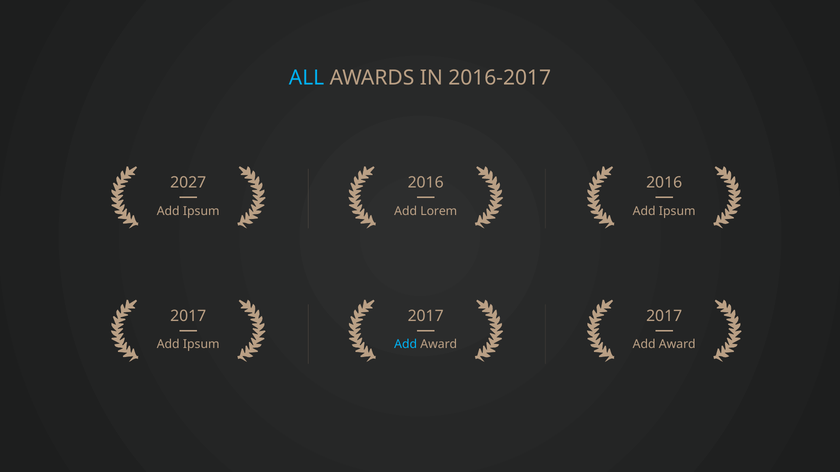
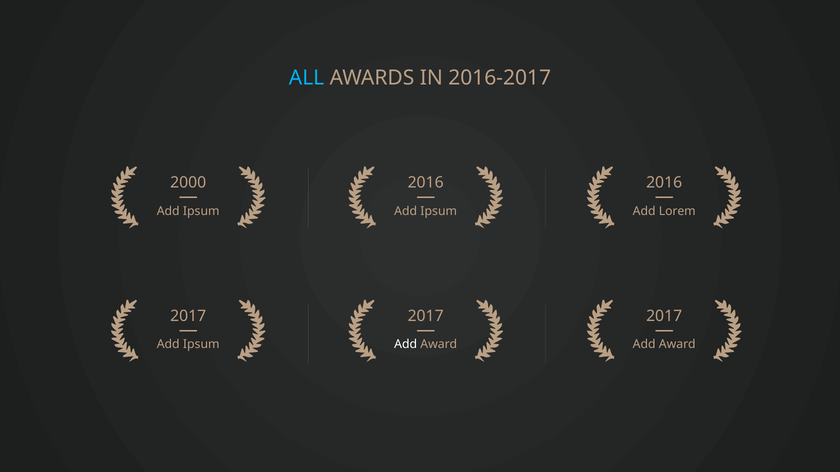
2027: 2027 -> 2000 (188, 183)
Lorem: Lorem -> Ipsum (439, 211)
Ipsum: Ipsum -> Lorem (677, 211)
Add colour: light blue -> white (406, 345)
